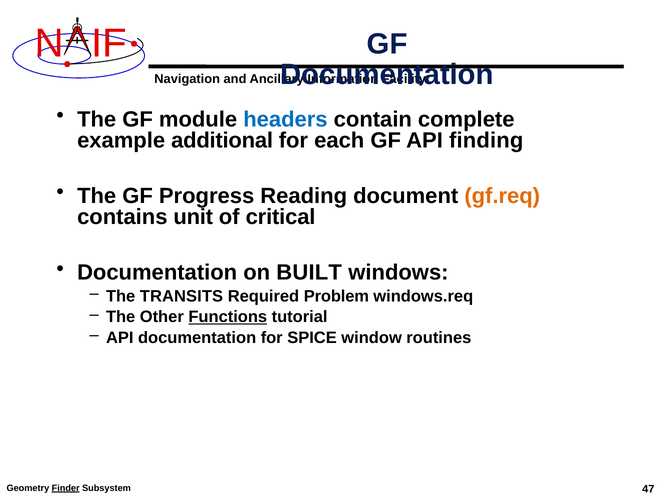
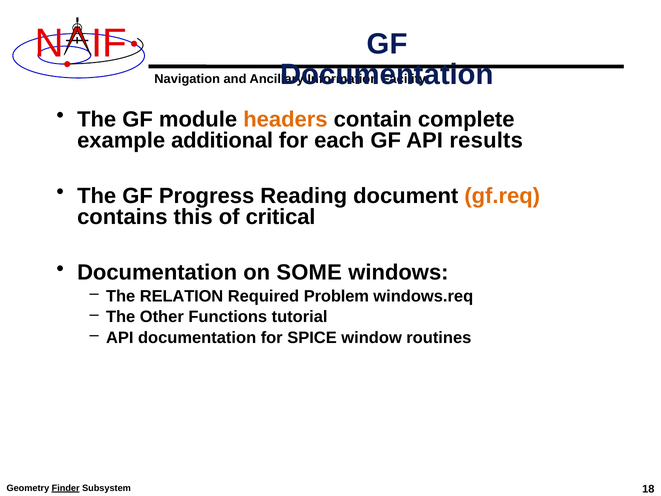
headers colour: blue -> orange (285, 119)
finding: finding -> results (486, 141)
unit: unit -> this (193, 217)
BUILT: BUILT -> SOME (309, 273)
TRANSITS: TRANSITS -> RELATION (182, 296)
Functions underline: present -> none (228, 317)
47: 47 -> 18 (648, 489)
